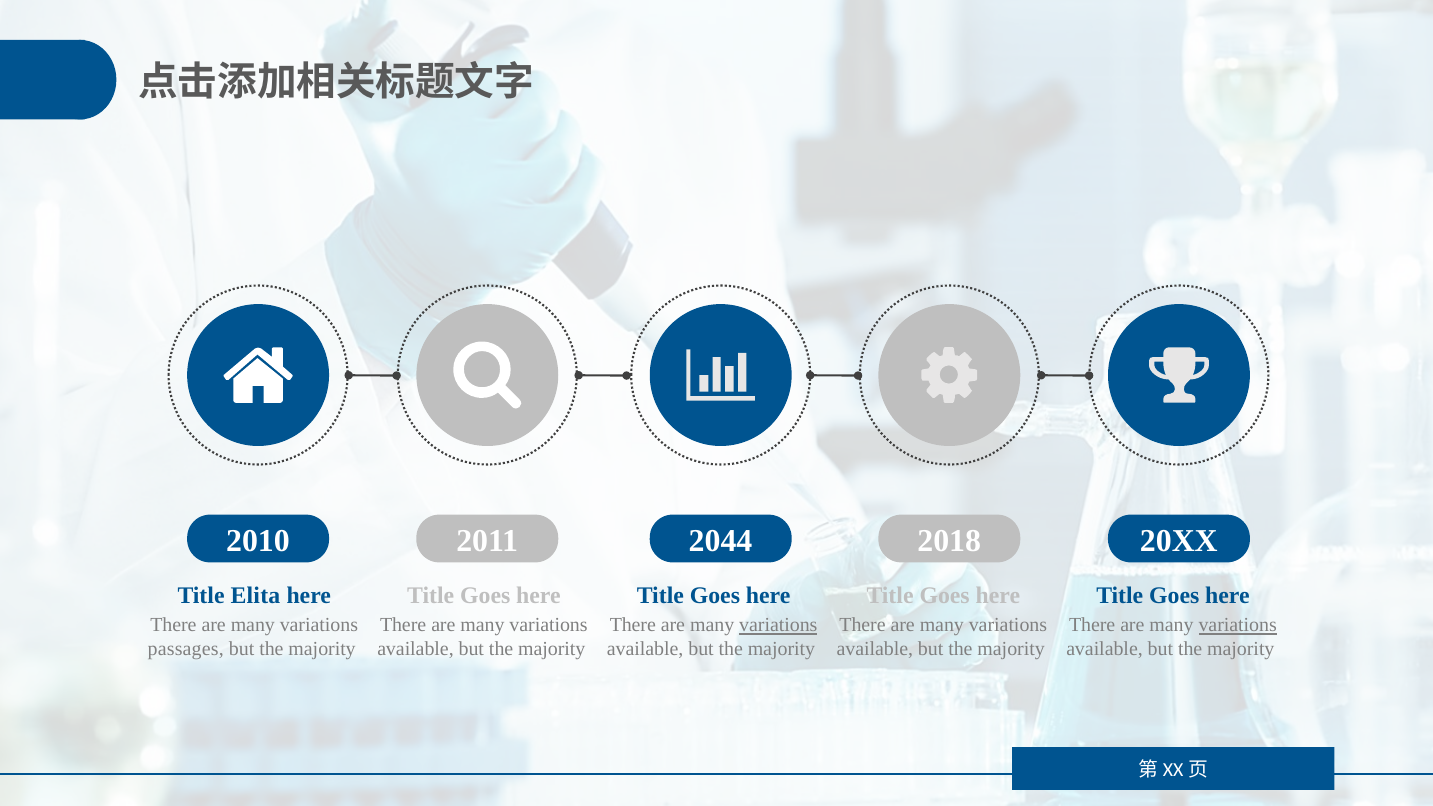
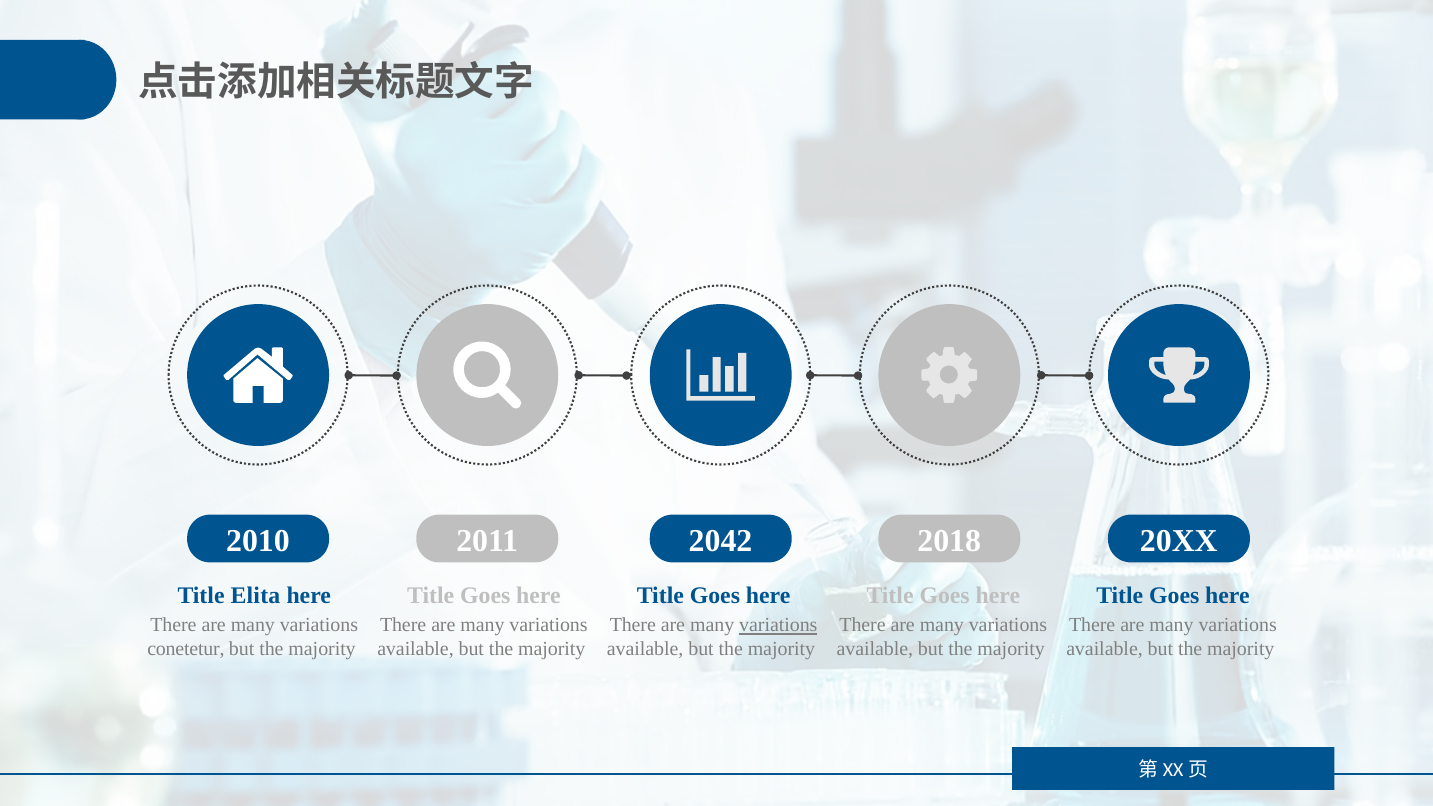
2044: 2044 -> 2042 (721, 541)
variations underline: present -> none (1238, 625)
passages: passages -> conetetur (186, 649)
